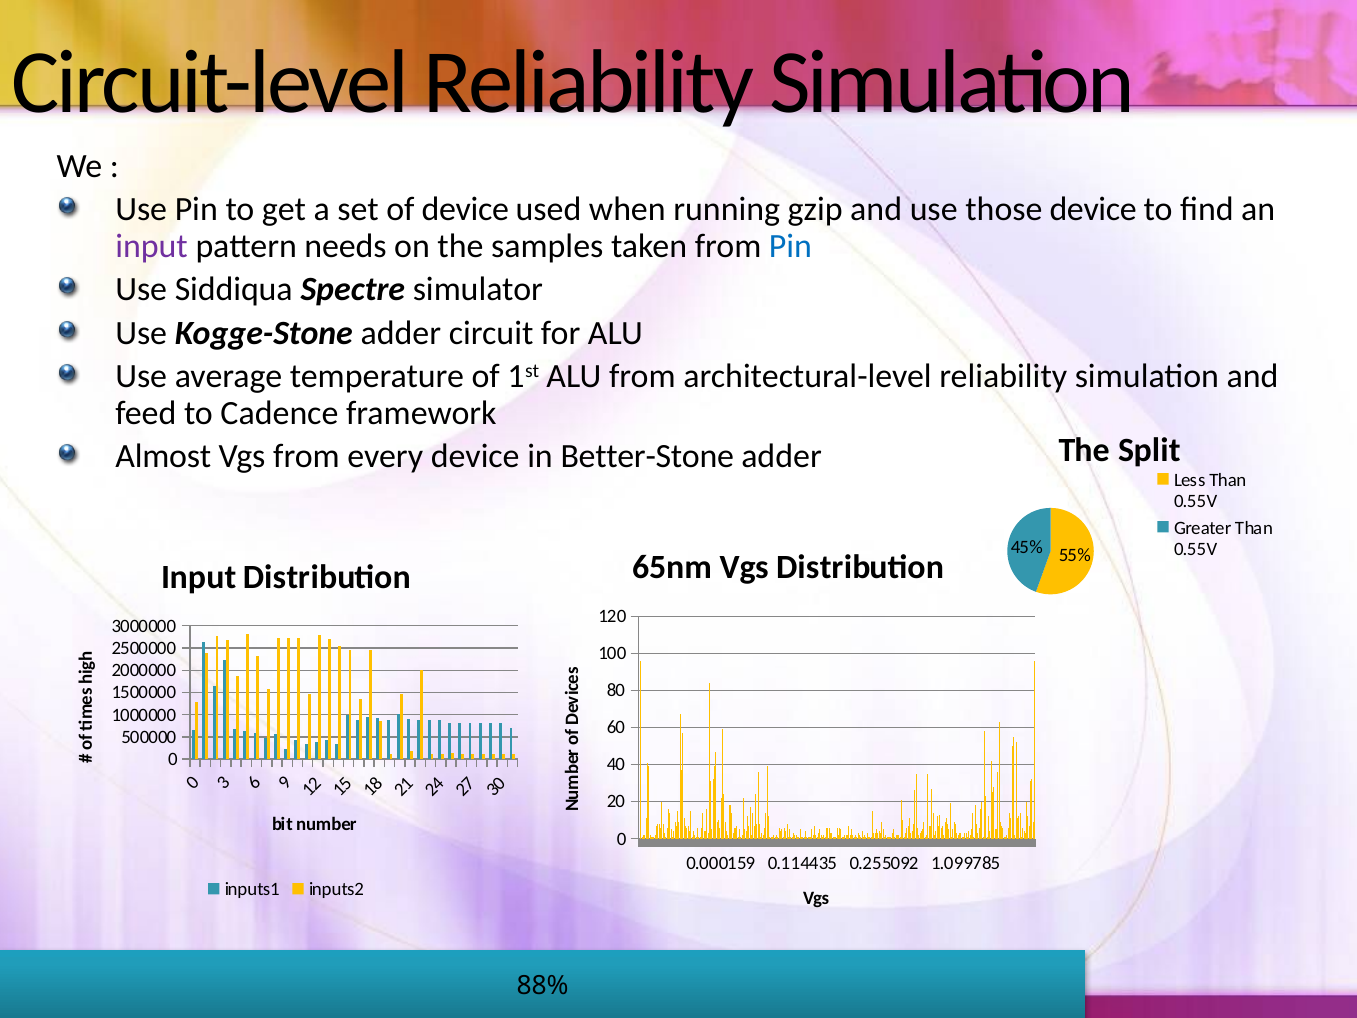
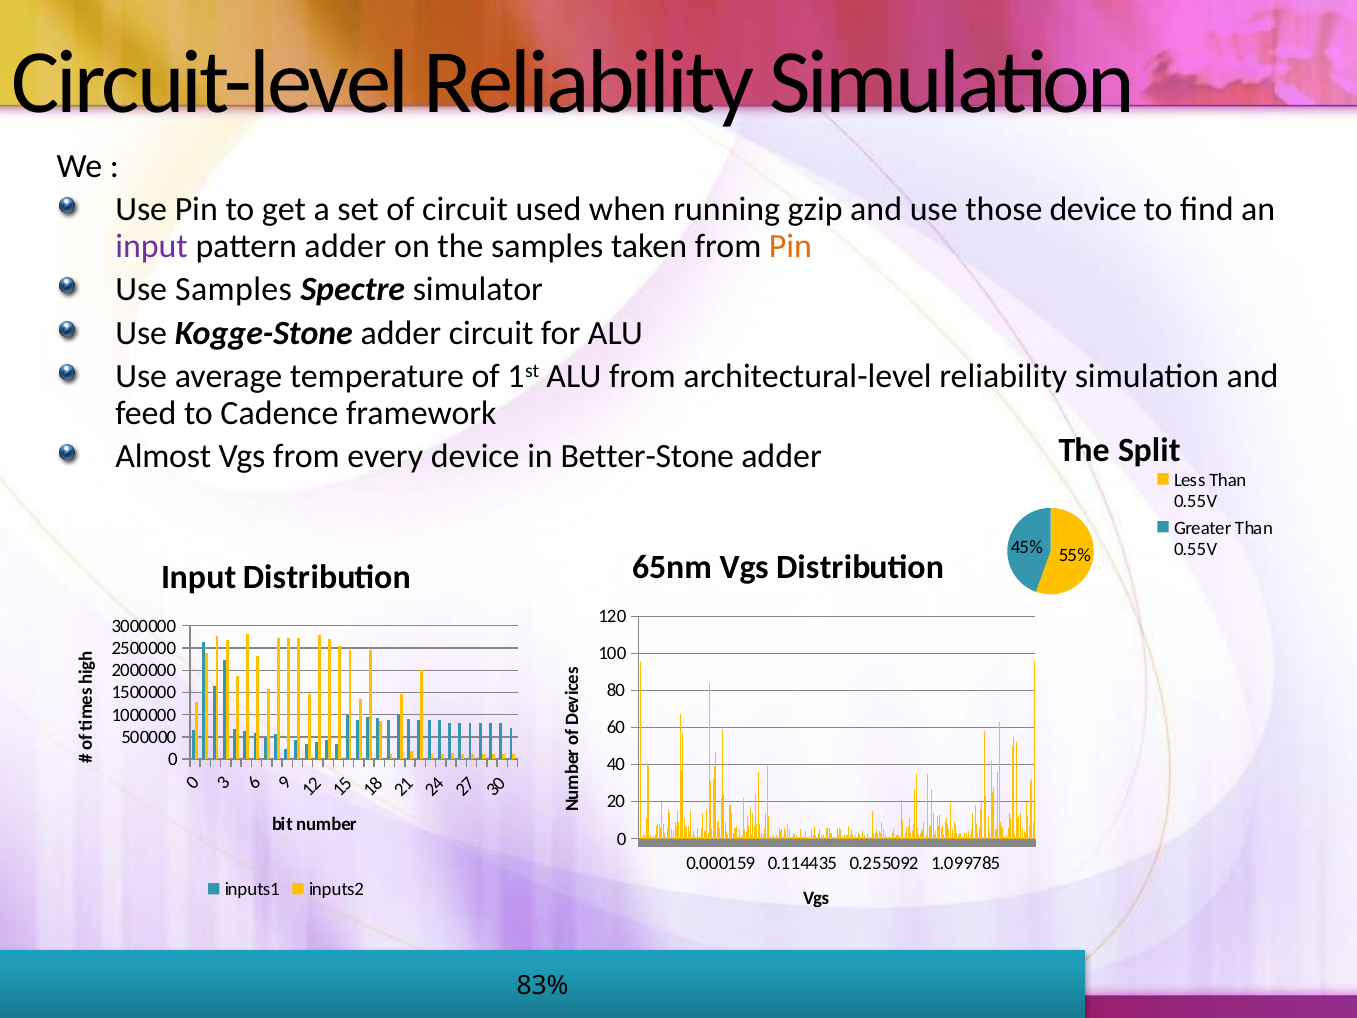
of device: device -> circuit (465, 209)
pattern needs: needs -> adder (345, 246)
Pin colour: blue -> orange (790, 246)
Use Siddiqua: Siddiqua -> Samples (234, 289)
88%: 88% -> 83% (543, 986)
